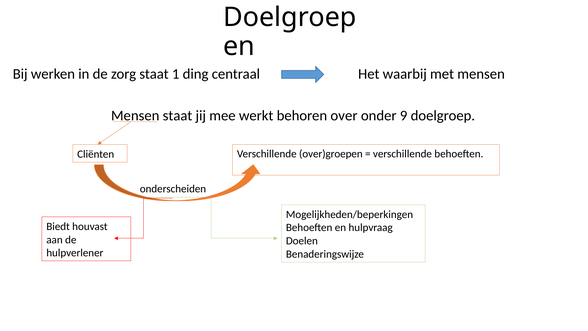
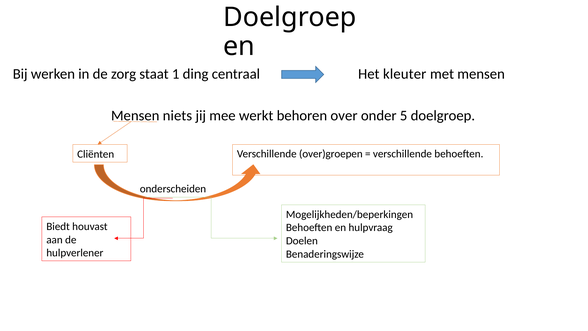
waarbij: waarbij -> kleuter (405, 74)
Mensen staat: staat -> niets (177, 115)
9: 9 -> 5 (404, 115)
